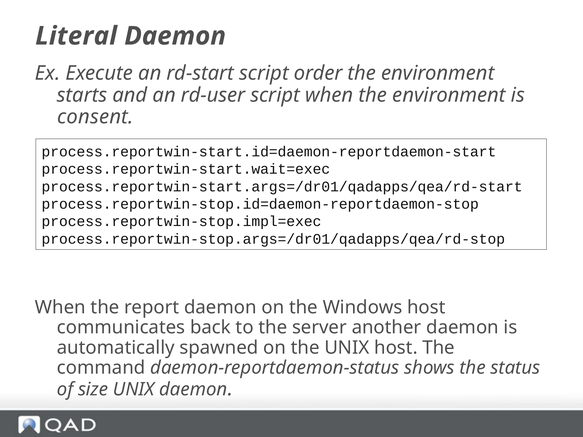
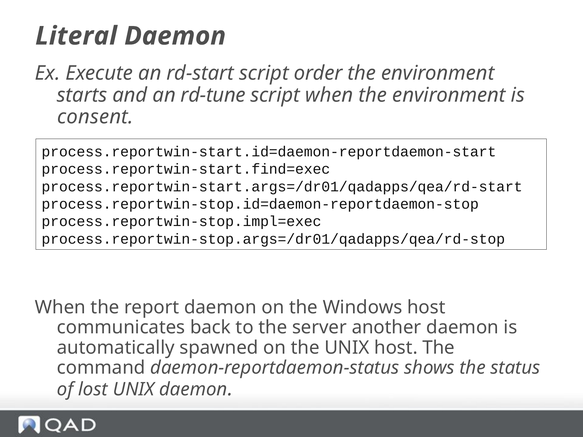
rd-user: rd-user -> rd-tune (213, 95)
process.reportwin-start.wait=exec: process.reportwin-start.wait=exec -> process.reportwin-start.find=exec (186, 169)
size: size -> lost (93, 390)
